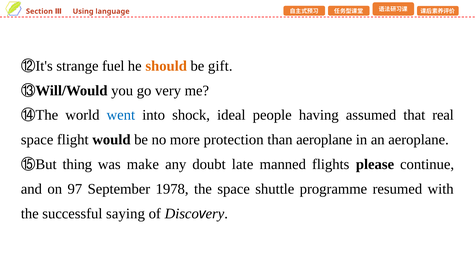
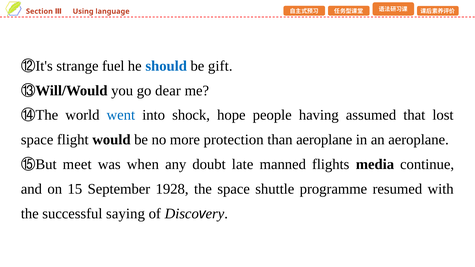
should colour: orange -> blue (166, 66)
very: very -> dear (168, 91)
ideal: ideal -> hope (231, 115)
real: real -> lost (443, 115)
thing: thing -> meet (77, 164)
make: make -> when (143, 164)
please: please -> media (375, 164)
97: 97 -> 15 (75, 189)
1978: 1978 -> 1928 (172, 189)
